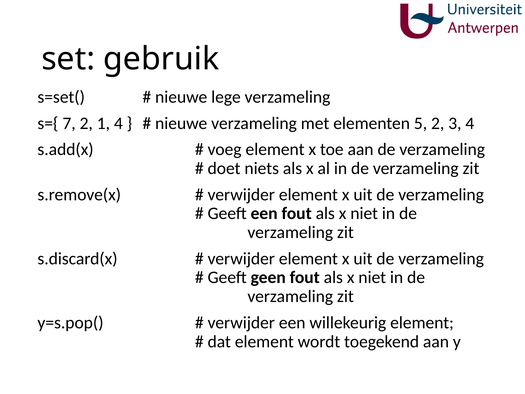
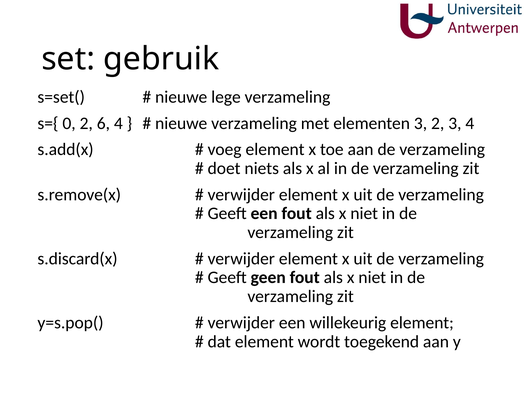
7: 7 -> 0 (69, 123)
1: 1 -> 6 (103, 123)
elementen 5: 5 -> 3 (421, 123)
